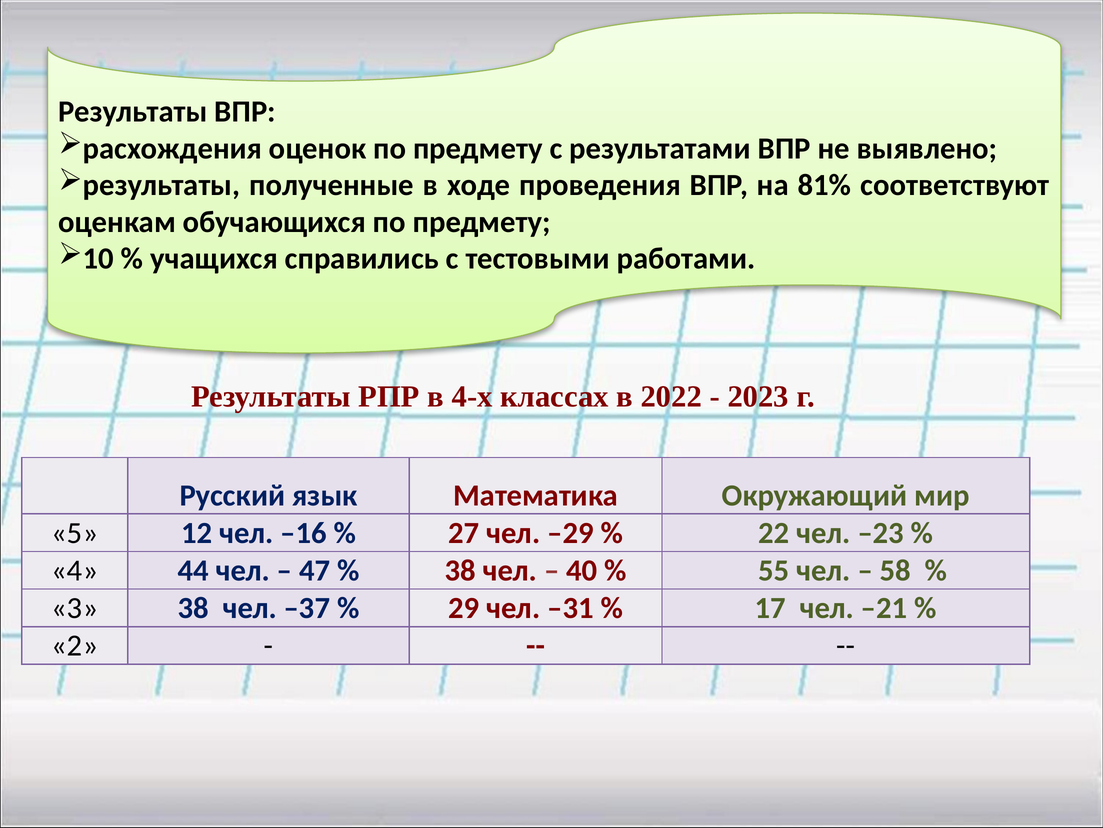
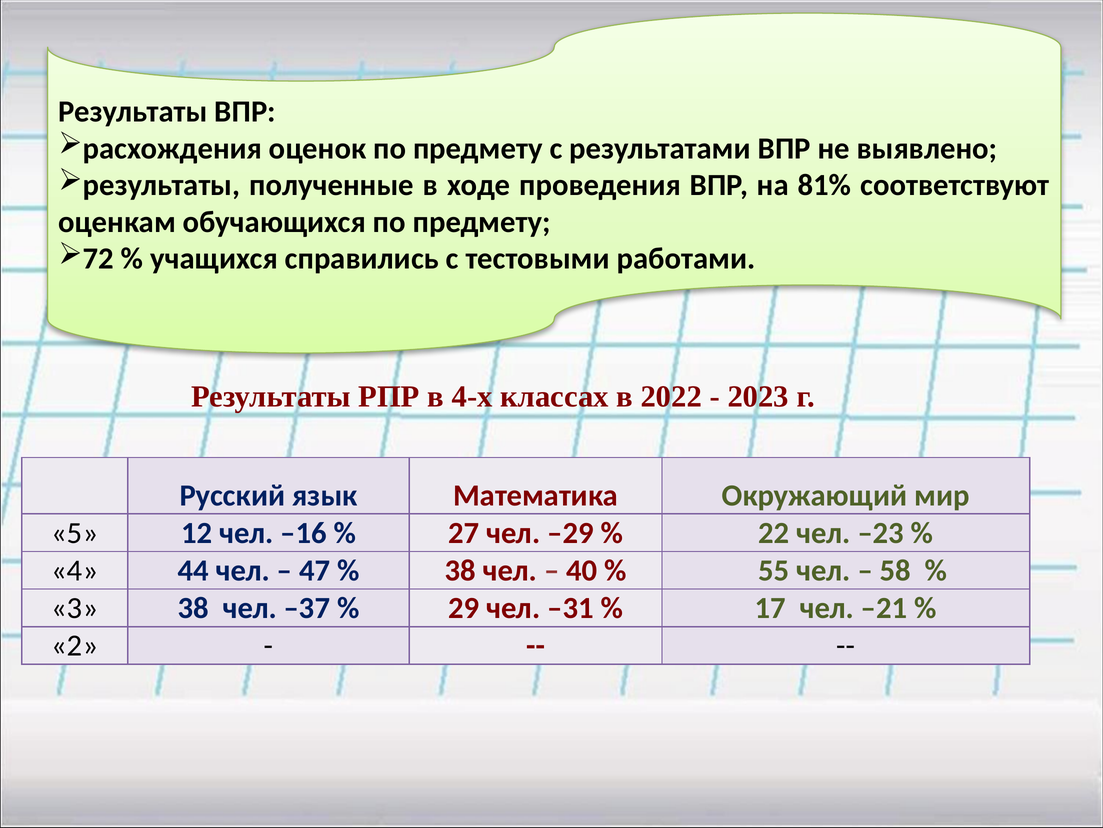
10: 10 -> 72 (98, 259)
